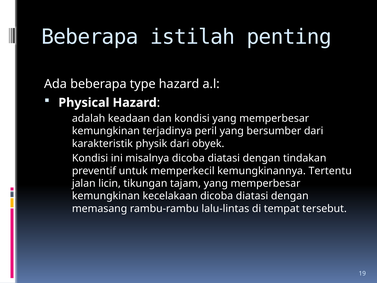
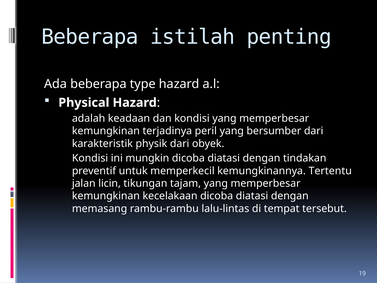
misalnya: misalnya -> mungkin (147, 158)
